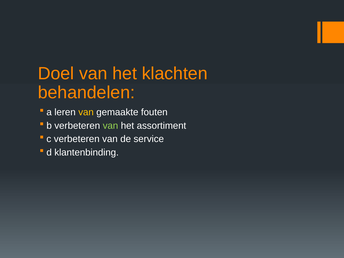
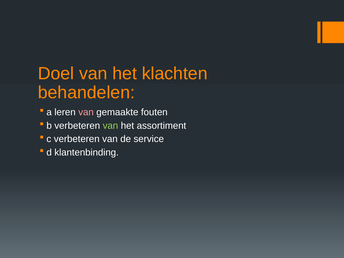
van colour: yellow -> pink (86, 112)
